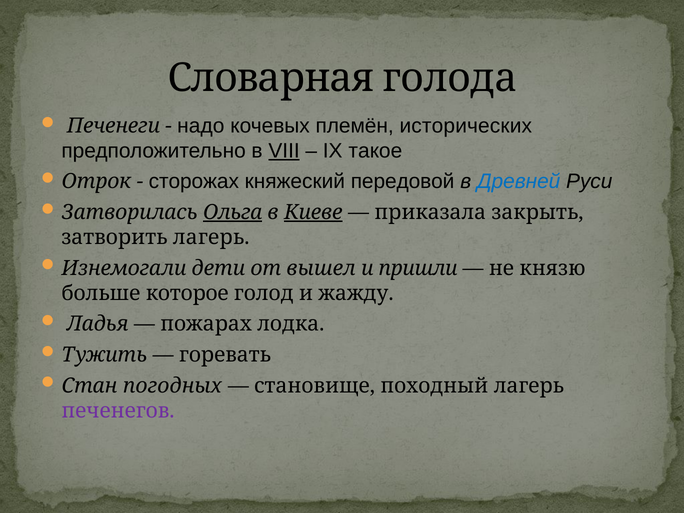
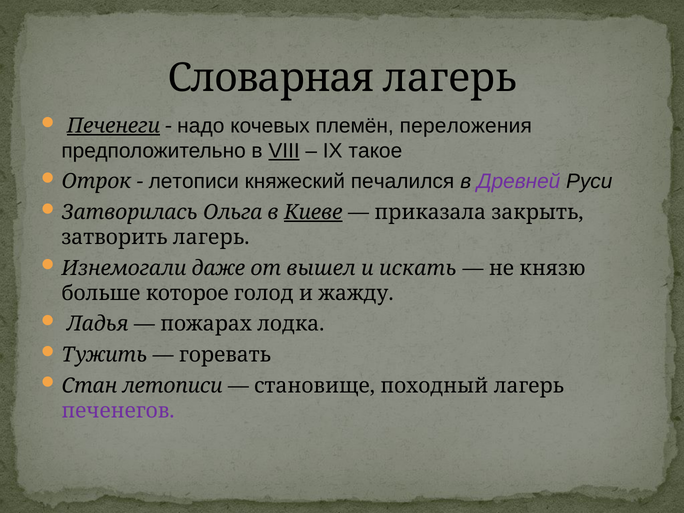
Словарная голода: голода -> лагерь (450, 78)
Печенеги underline: none -> present (113, 126)
исторических: исторических -> переложения (466, 126)
сторожах: сторожах -> летописи (194, 182)
передовой: передовой -> печалился (403, 182)
Древней colour: blue -> purple (519, 182)
Ольга underline: present -> none (233, 212)
дети: дети -> даже (218, 268)
пришли: пришли -> искать (418, 268)
Стан погодных: погодных -> летописи (173, 386)
